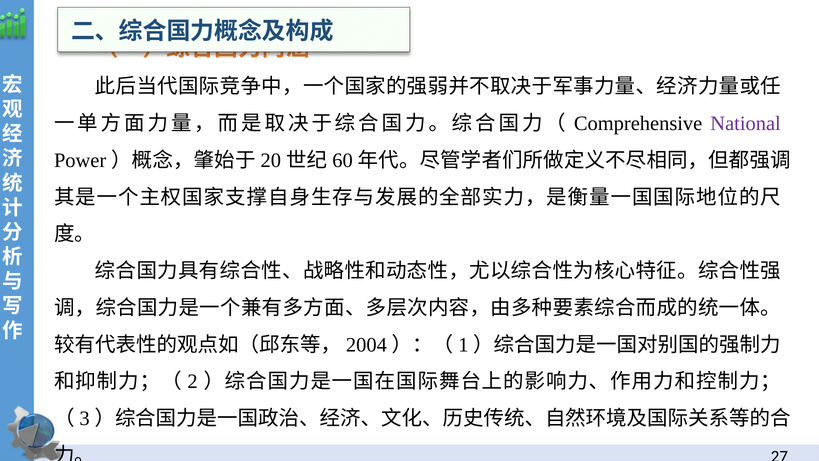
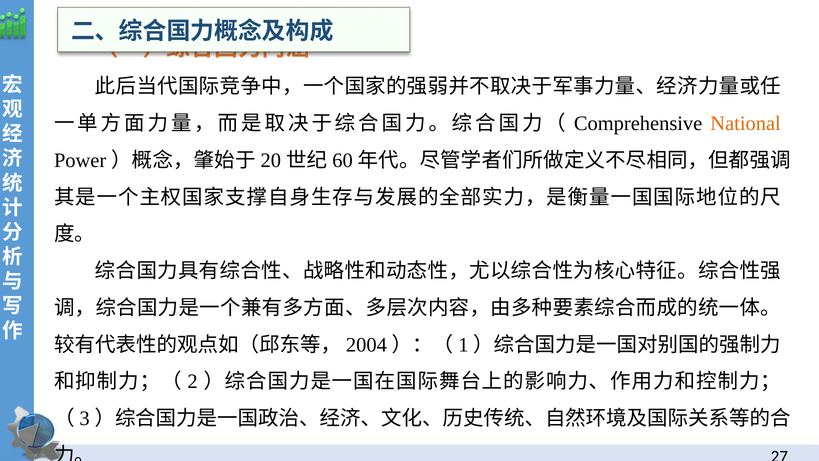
National colour: purple -> orange (746, 123)
